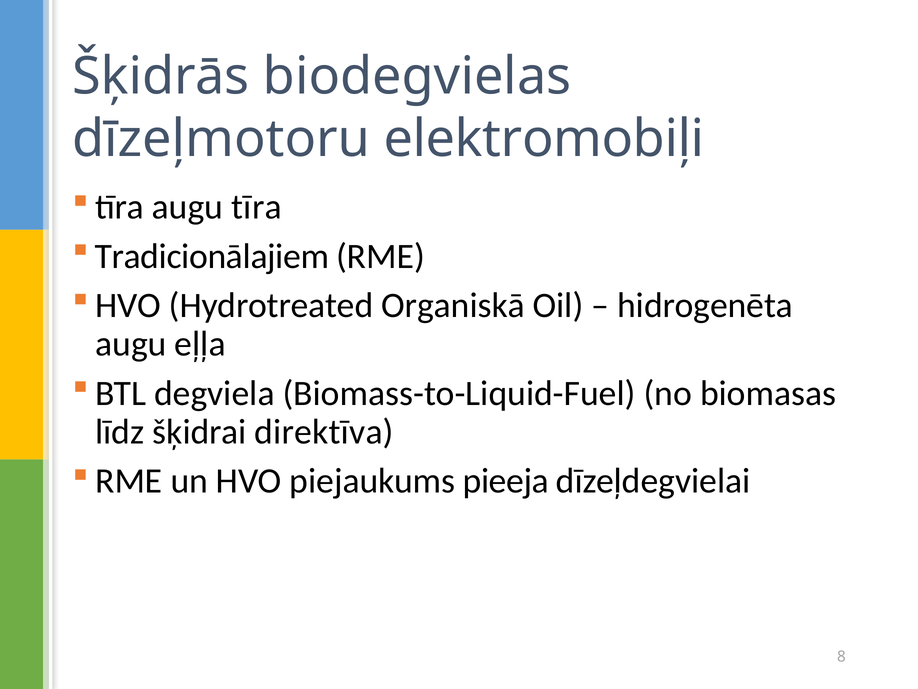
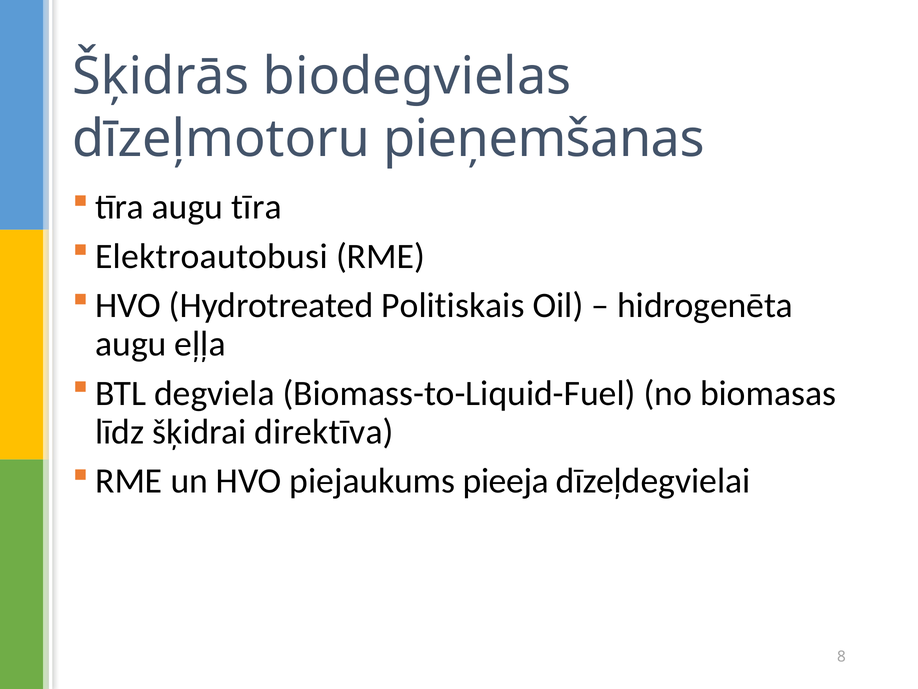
elektromobiļi: elektromobiļi -> pieņemšanas (544, 139)
Tradicionālajiem: Tradicionālajiem -> Elektroautobusi (212, 256)
Organiskā: Organiskā -> Politiskais (453, 305)
